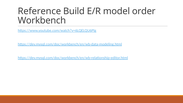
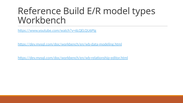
order: order -> types (144, 11)
